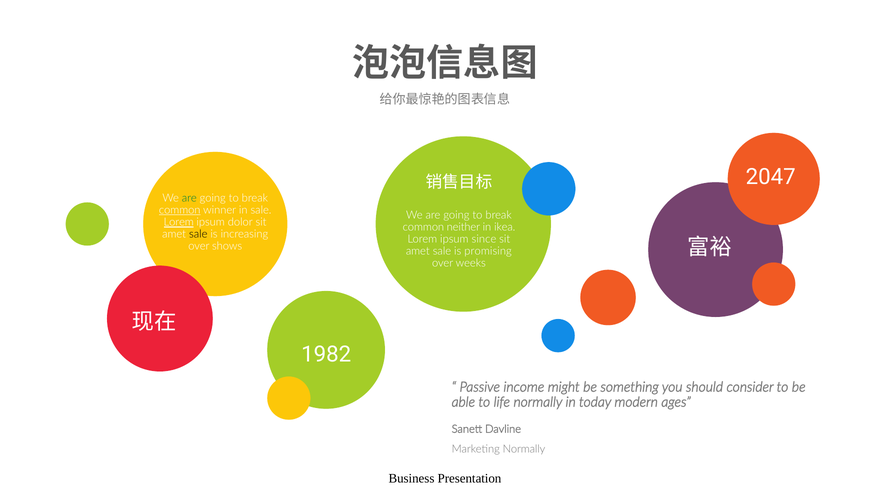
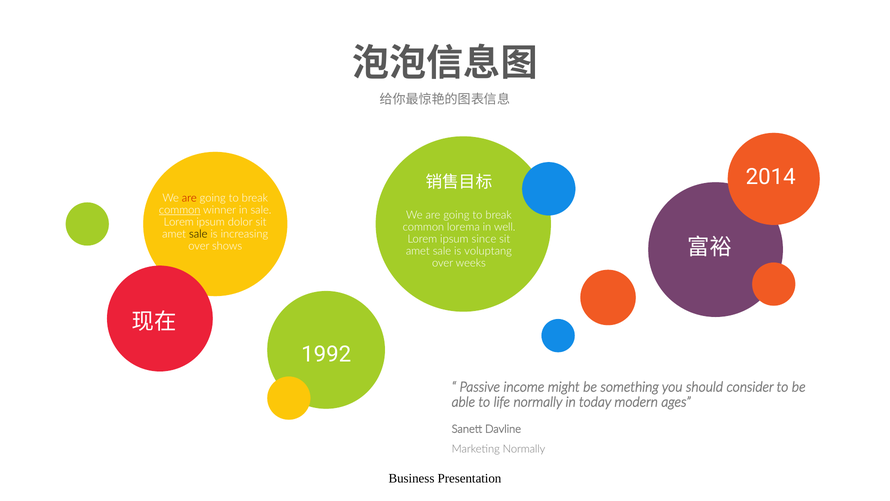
2047: 2047 -> 2014 (771, 177)
are colour: green -> red (189, 198)
Lorem underline: present -> none (179, 222)
neither: neither -> lorema (463, 227)
ikea: ikea -> well (505, 227)
promising: promising -> voluptang (488, 251)
1982: 1982 -> 1992 (326, 354)
